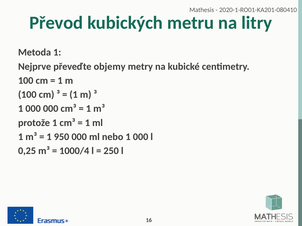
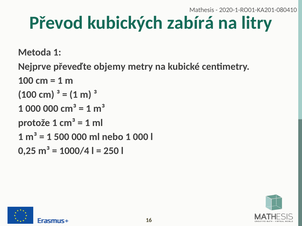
metru: metru -> zabírá (191, 23)
950: 950 -> 500 (62, 137)
